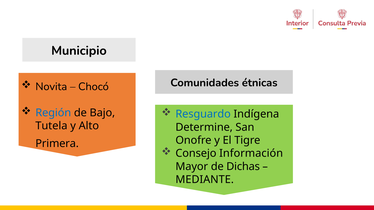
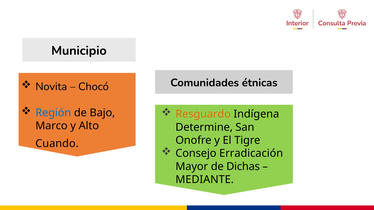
Resguardo colour: blue -> orange (203, 114)
Tutela: Tutela -> Marco (51, 126)
Primera: Primera -> Cuando (57, 144)
Información: Información -> Erradicación (251, 154)
